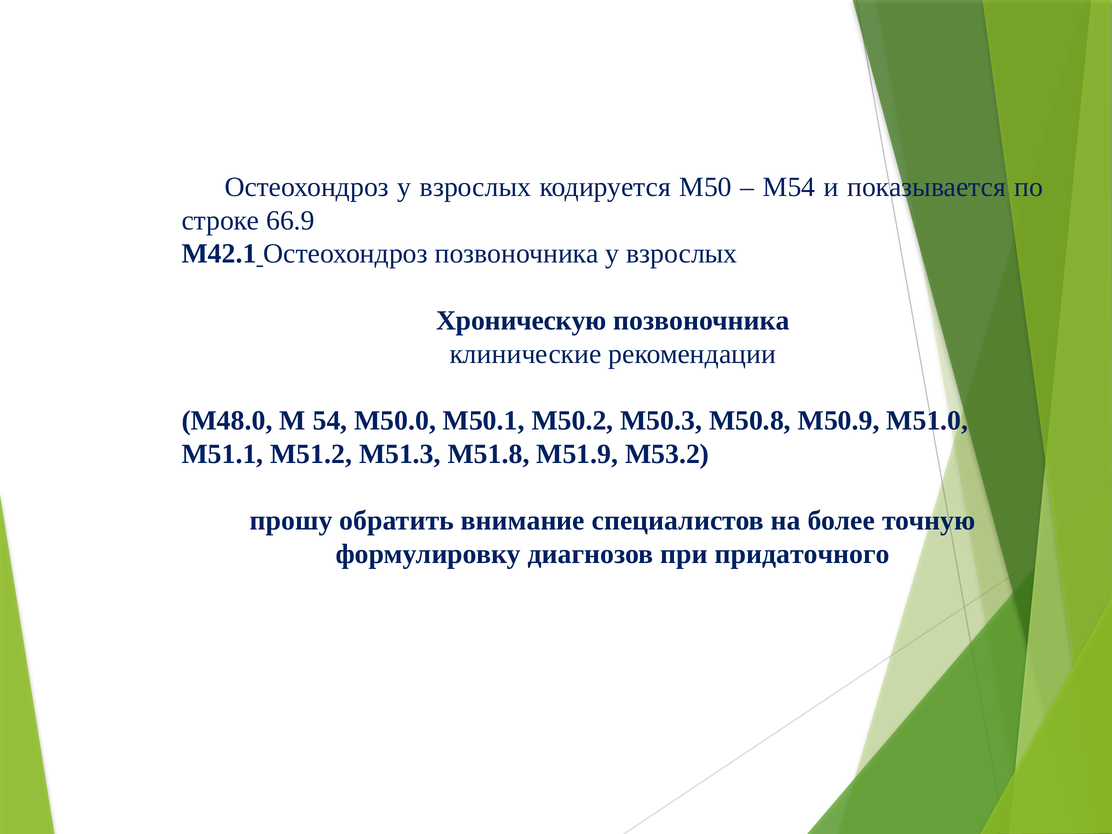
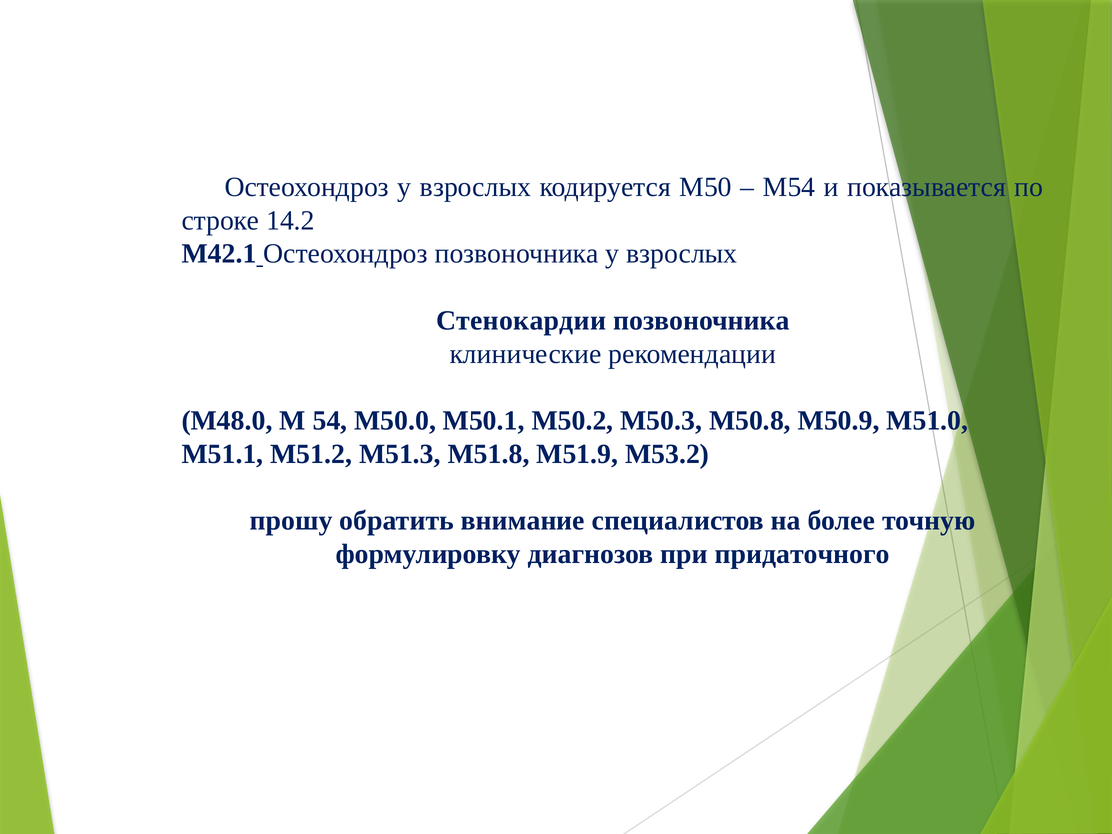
66.9: 66.9 -> 14.2 (290, 220)
Хроническую: Хроническую -> Стенокардии (521, 321)
